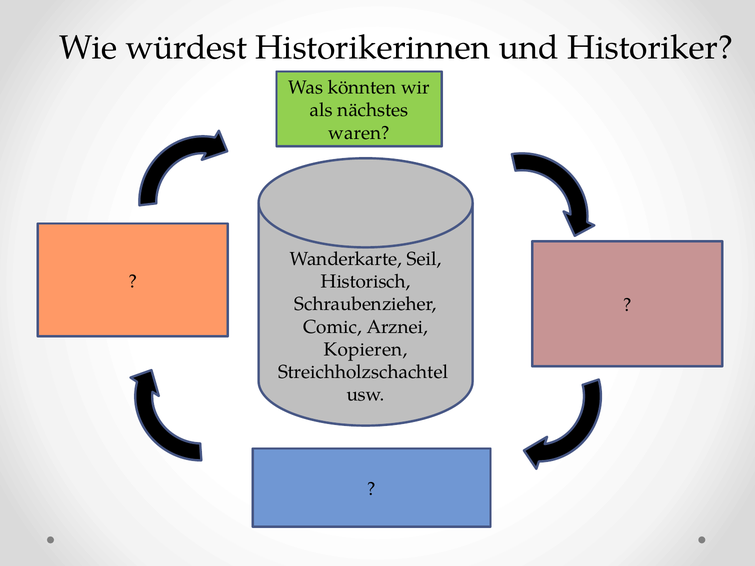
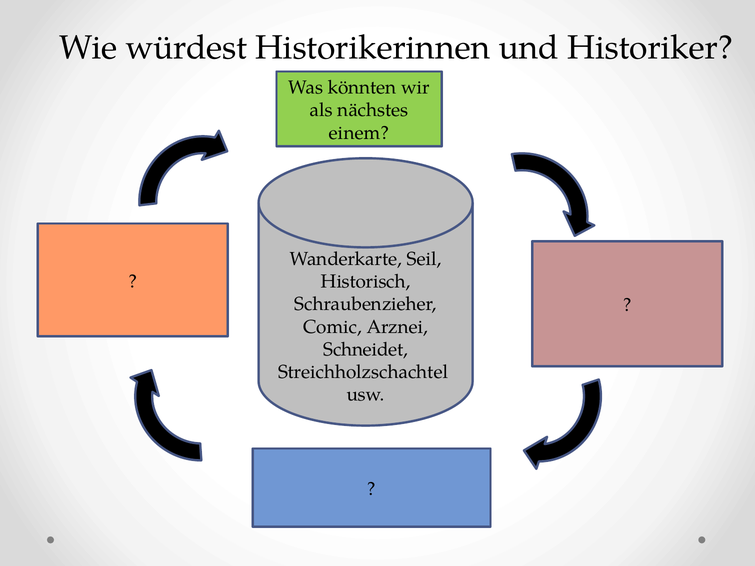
waren: waren -> einem (359, 133)
Kopieren: Kopieren -> Schneidet (366, 350)
